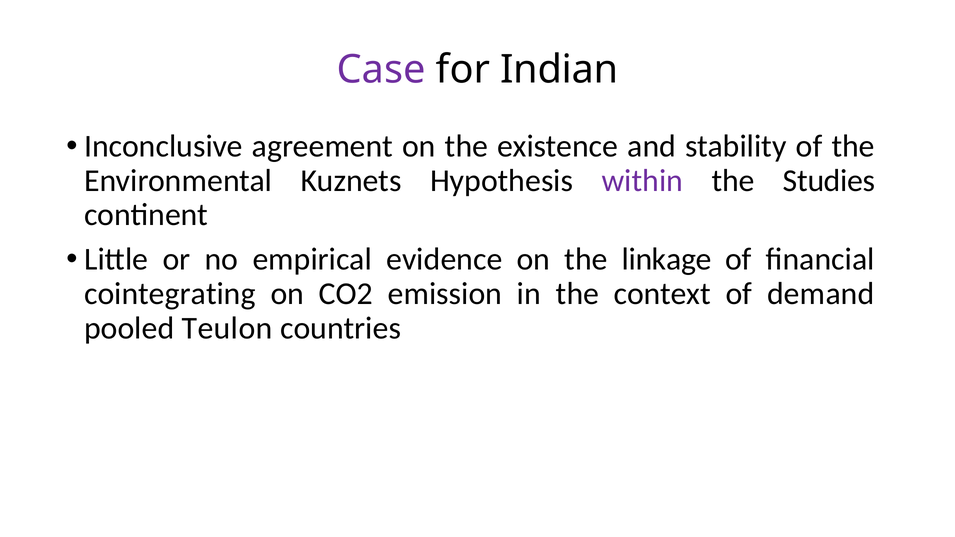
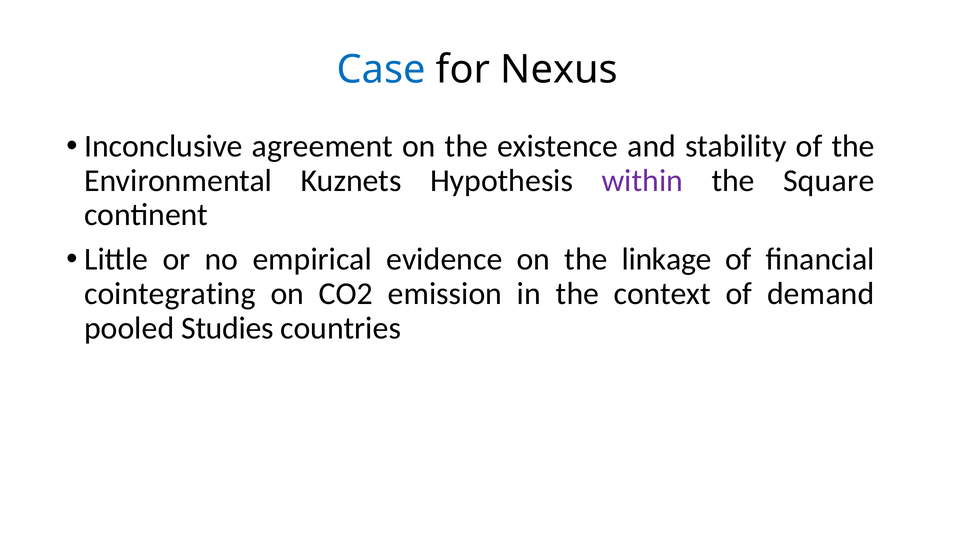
Case colour: purple -> blue (381, 69)
Indian: Indian -> Nexus (559, 69)
Studies: Studies -> Square (829, 181)
Teulon: Teulon -> Studies (227, 328)
